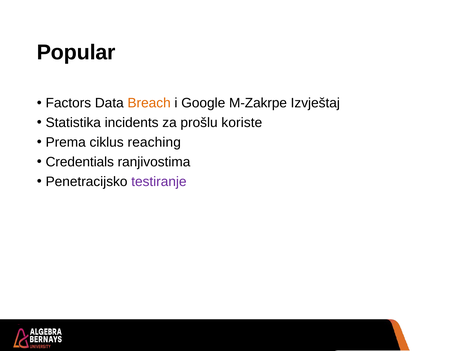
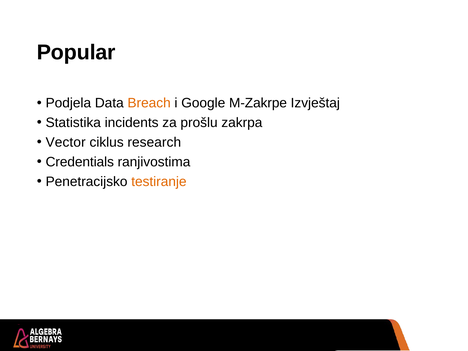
Factors: Factors -> Podjela (68, 103)
koriste: koriste -> zakrpa (242, 123)
Prema: Prema -> Vector (66, 142)
reaching: reaching -> research (154, 142)
testiranje colour: purple -> orange (159, 182)
